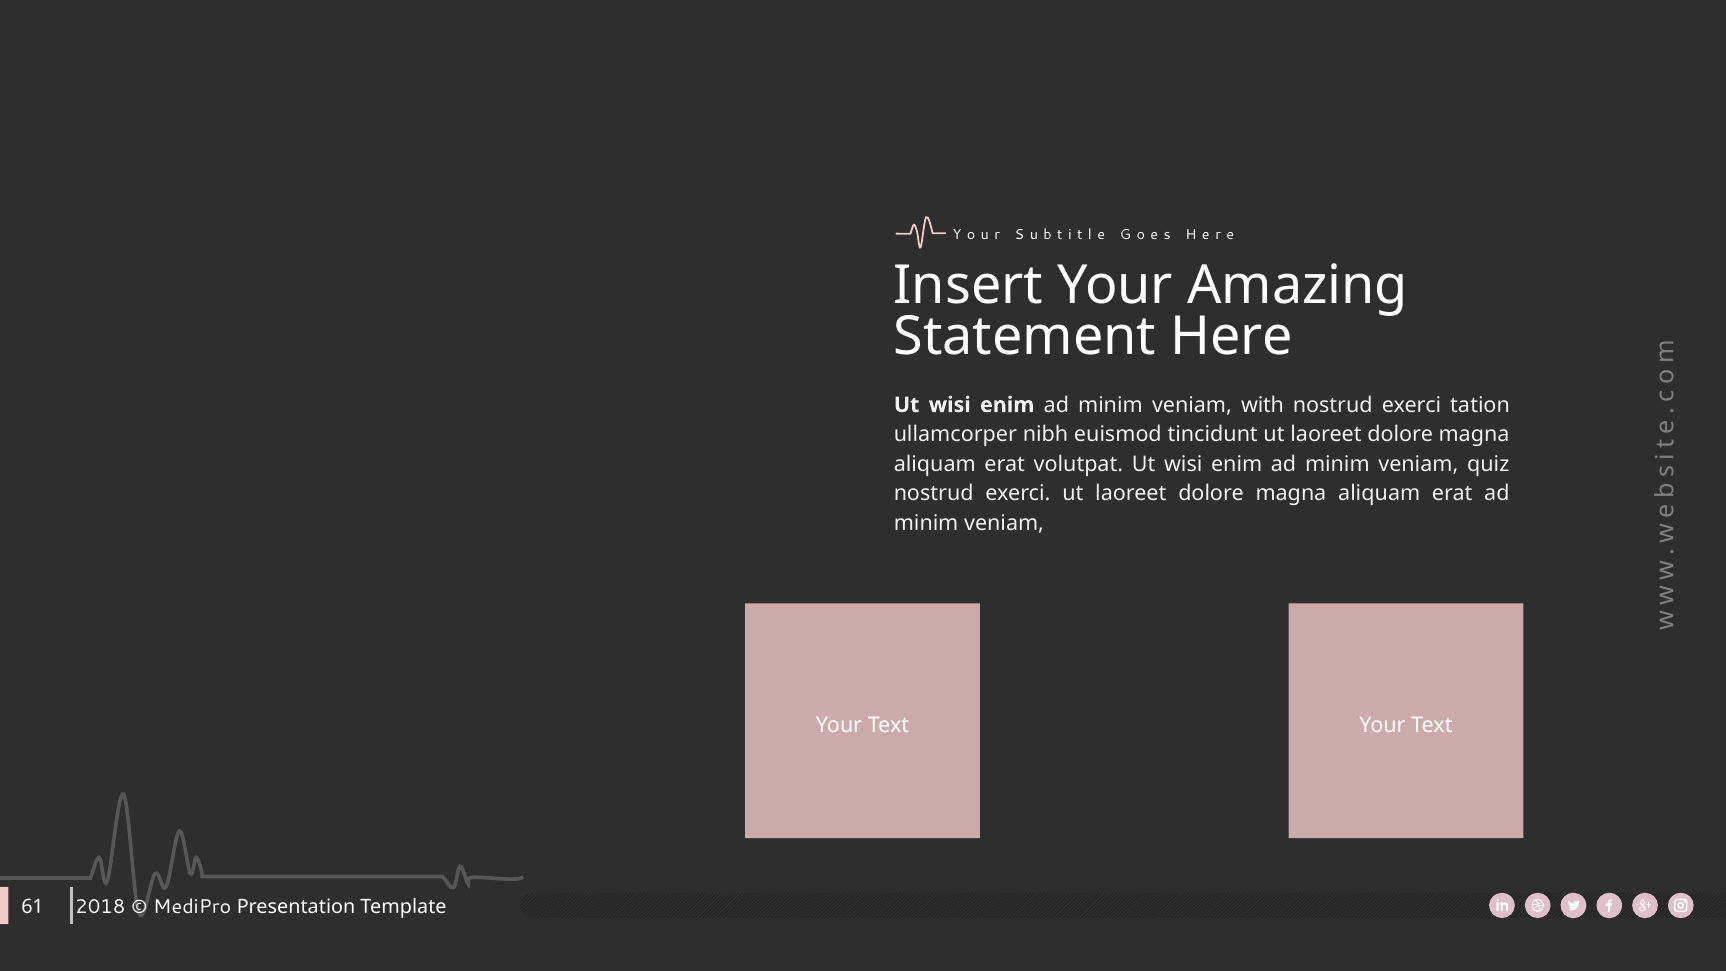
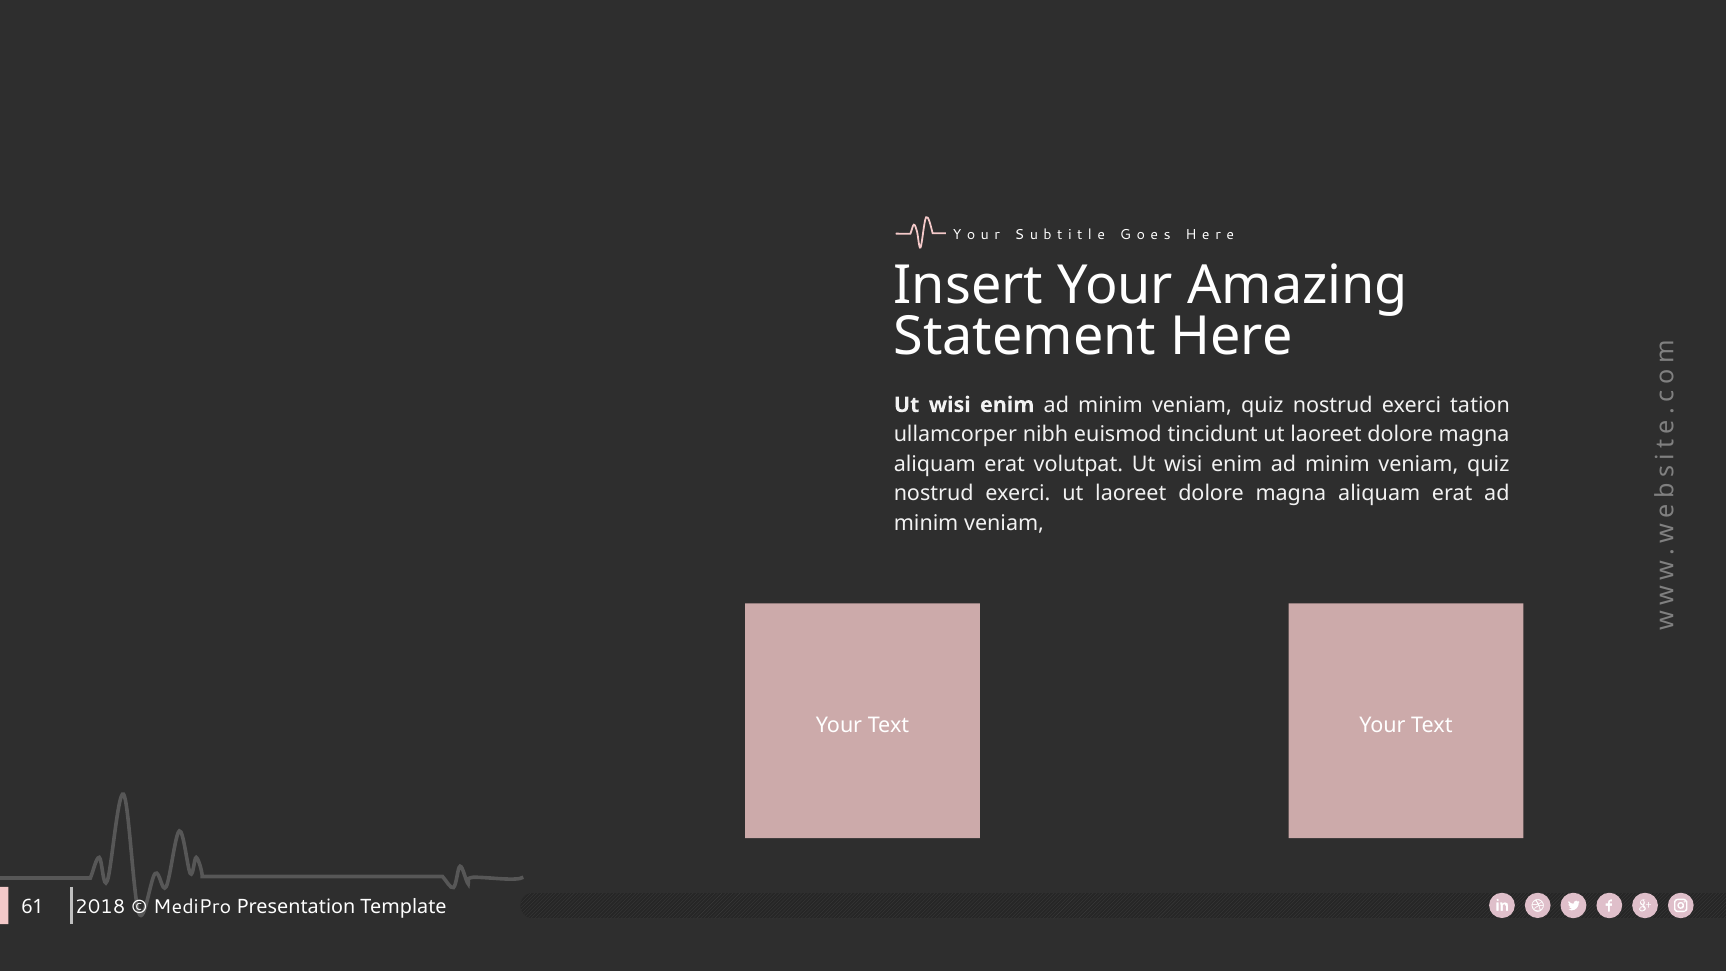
with: with -> quiz (1262, 405)
